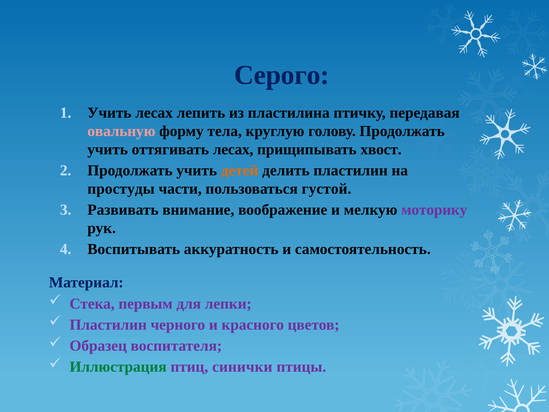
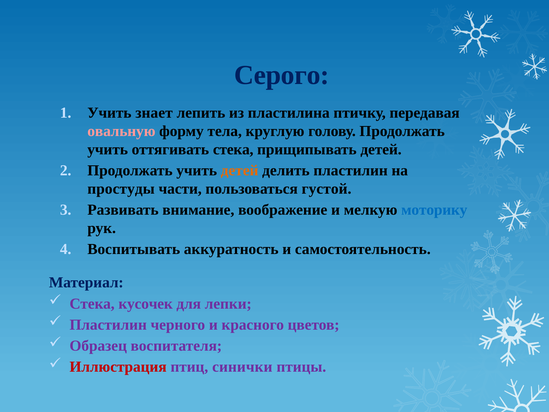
Учить лесах: лесах -> знает (154, 113)
оттягивать лесах: лесах -> стека (233, 149)
прищипывать хвост: хвост -> детей (381, 149)
моторику colour: purple -> blue (434, 210)
первым: первым -> кусочек (146, 303)
Иллюстрация colour: green -> red (118, 367)
